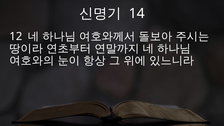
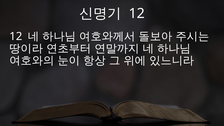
14: 14 -> 12 (137, 13)
